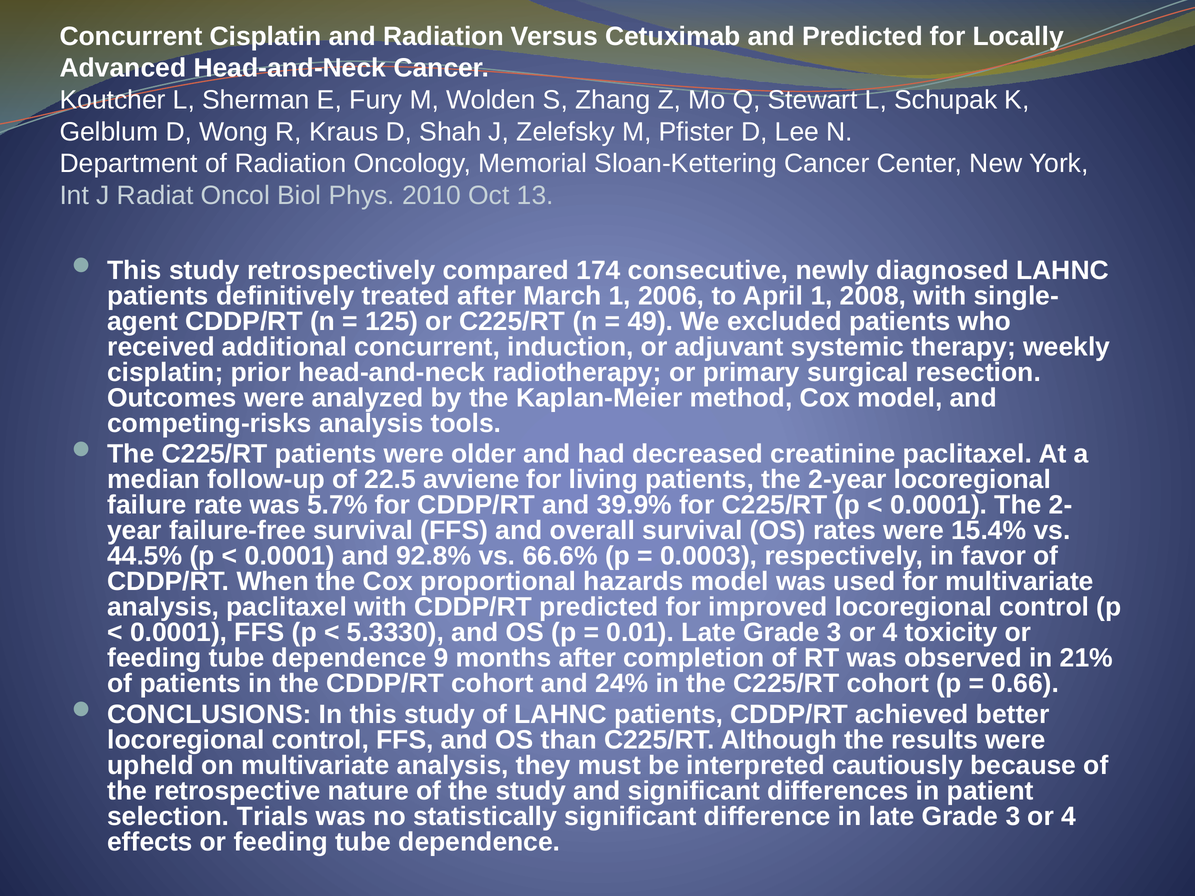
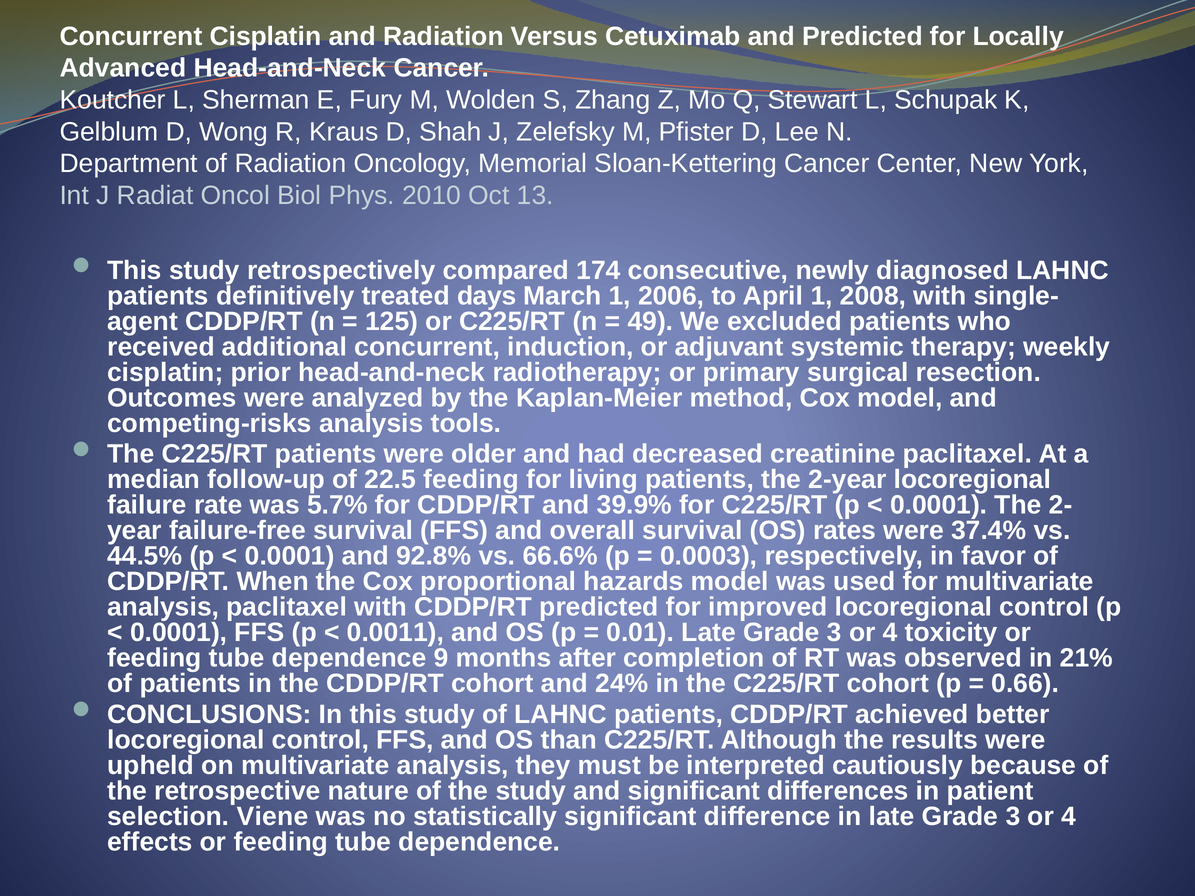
treated after: after -> days (487, 296)
22.5 avviene: avviene -> feeding (471, 480)
15.4%: 15.4% -> 37.4% (989, 531)
5.3330: 5.3330 -> 0.0011 (395, 633)
Trials: Trials -> Viene (272, 817)
